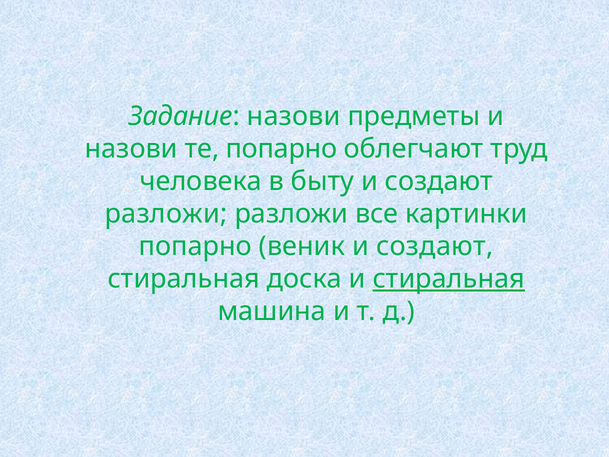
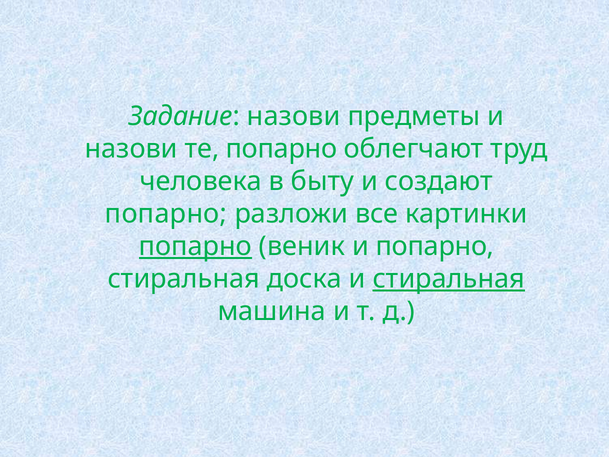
разложи: разложи -> попарно (166, 214)
попарно underline: none -> present (195, 246)
веник и создают: создают -> попарно (435, 246)
